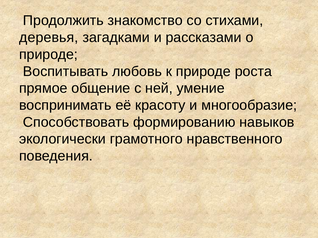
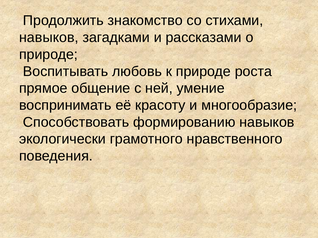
деревья: деревья -> навыков (49, 38)
